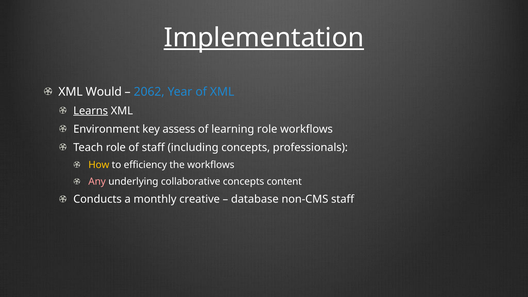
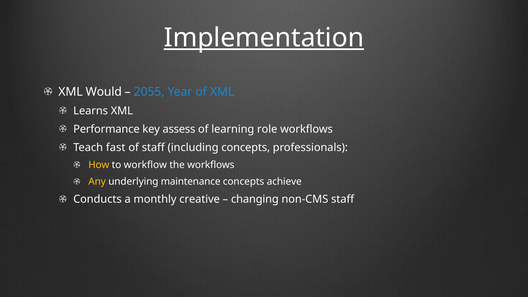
2062: 2062 -> 2055 (149, 92)
Learns underline: present -> none (91, 111)
Environment: Environment -> Performance (106, 129)
Teach role: role -> fast (116, 147)
efficiency: efficiency -> workflow (145, 165)
Any colour: pink -> yellow (97, 182)
collaborative: collaborative -> maintenance (191, 182)
content: content -> achieve (284, 182)
database: database -> changing (255, 199)
